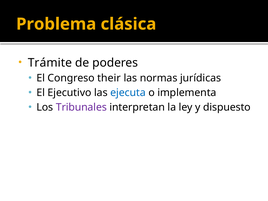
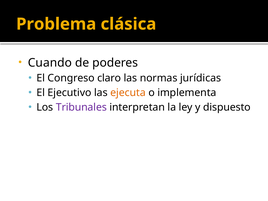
Trámite: Trámite -> Cuando (50, 63)
their: their -> claro (109, 78)
ejecuta colour: blue -> orange (128, 93)
